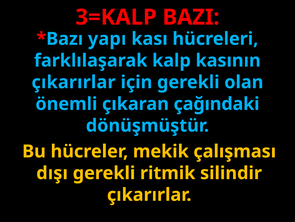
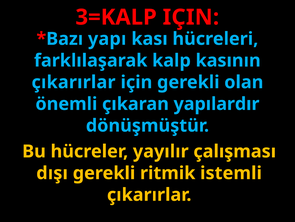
3=KALP BAZI: BAZI -> IÇIN (191, 17)
çağındaki: çağındaki -> yapılardır (217, 104)
mekik: mekik -> yayılır (161, 151)
silindir: silindir -> istemli (231, 173)
